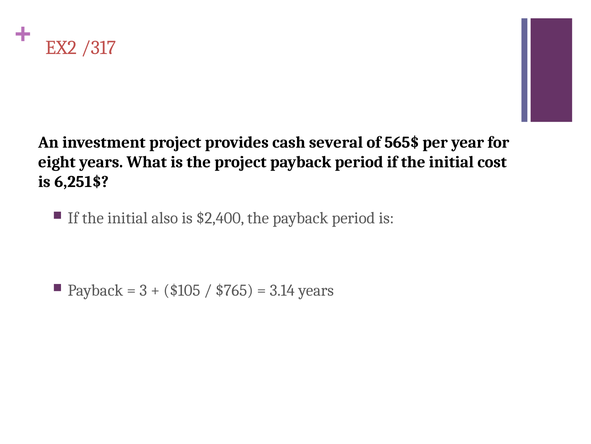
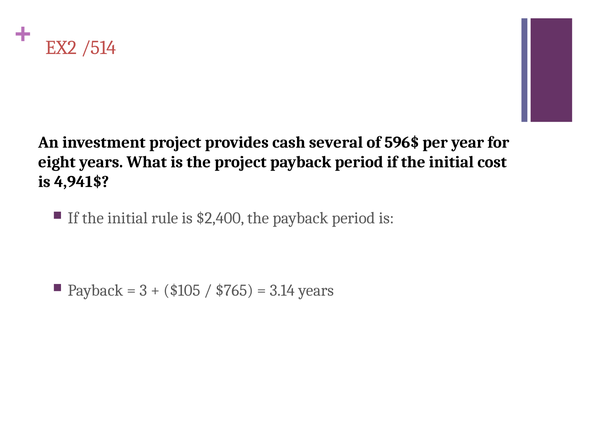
/317: /317 -> /514 (99, 47)
565$: 565$ -> 596$ (402, 142)
6,251$: 6,251$ -> 4,941$ (82, 181)
also: also -> rule (165, 218)
